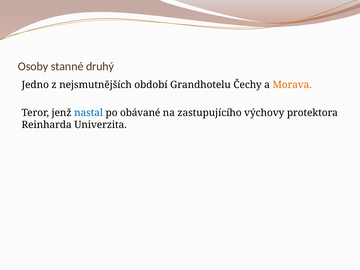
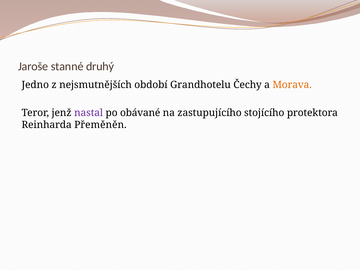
Osoby: Osoby -> Jaroše (33, 66)
nastal colour: blue -> purple (89, 113)
výchovy: výchovy -> stojícího (264, 113)
Univerzita: Univerzita -> Přeměněn (100, 125)
